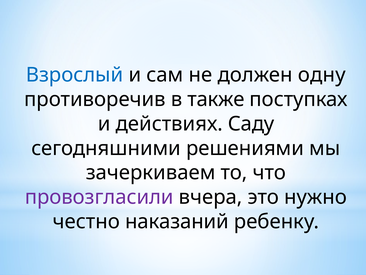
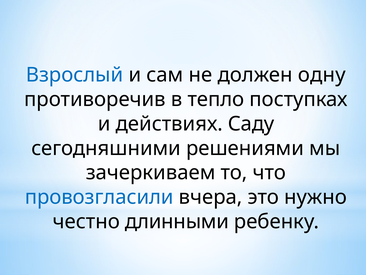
также: также -> тепло (216, 99)
провозгласили colour: purple -> blue (99, 197)
наказаний: наказаний -> длинными (177, 221)
